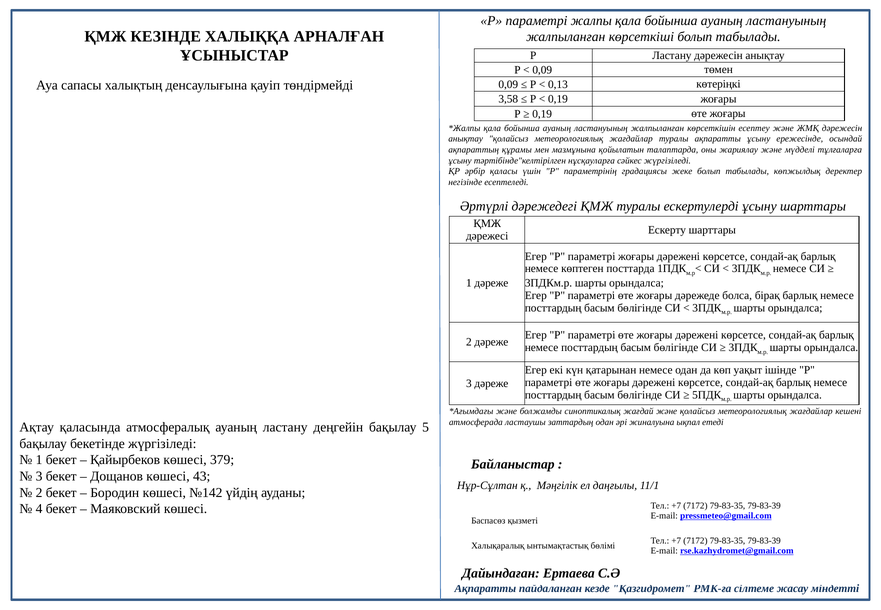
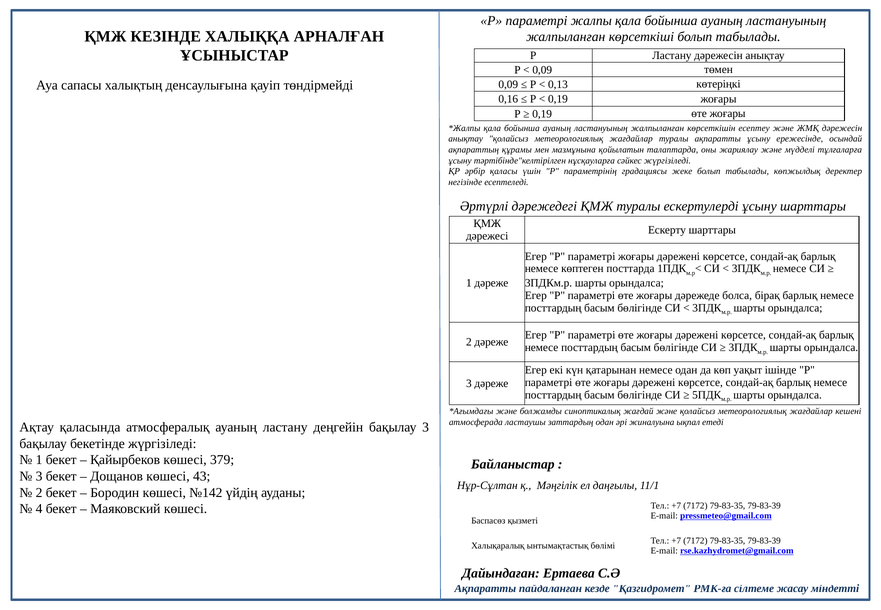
3,58: 3,58 -> 0,16 (508, 99)
бақылау 5: 5 -> 3 (426, 427)
